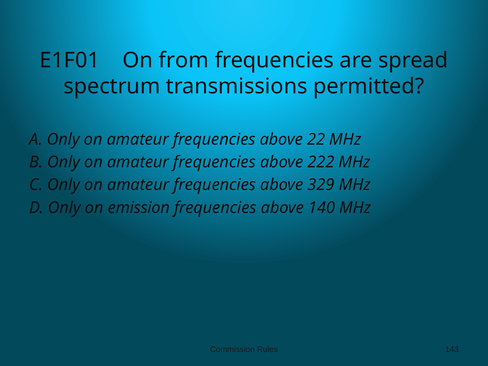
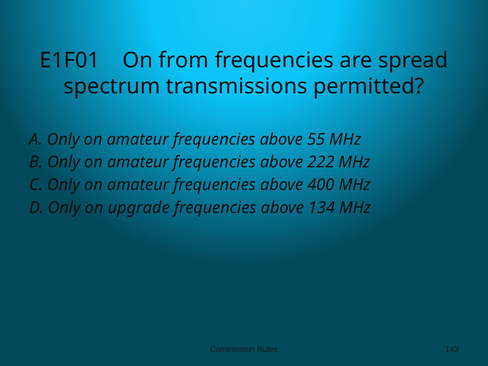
22: 22 -> 55 (316, 139)
329: 329 -> 400 (321, 185)
emission: emission -> upgrade (139, 208)
140: 140 -> 134 (322, 208)
